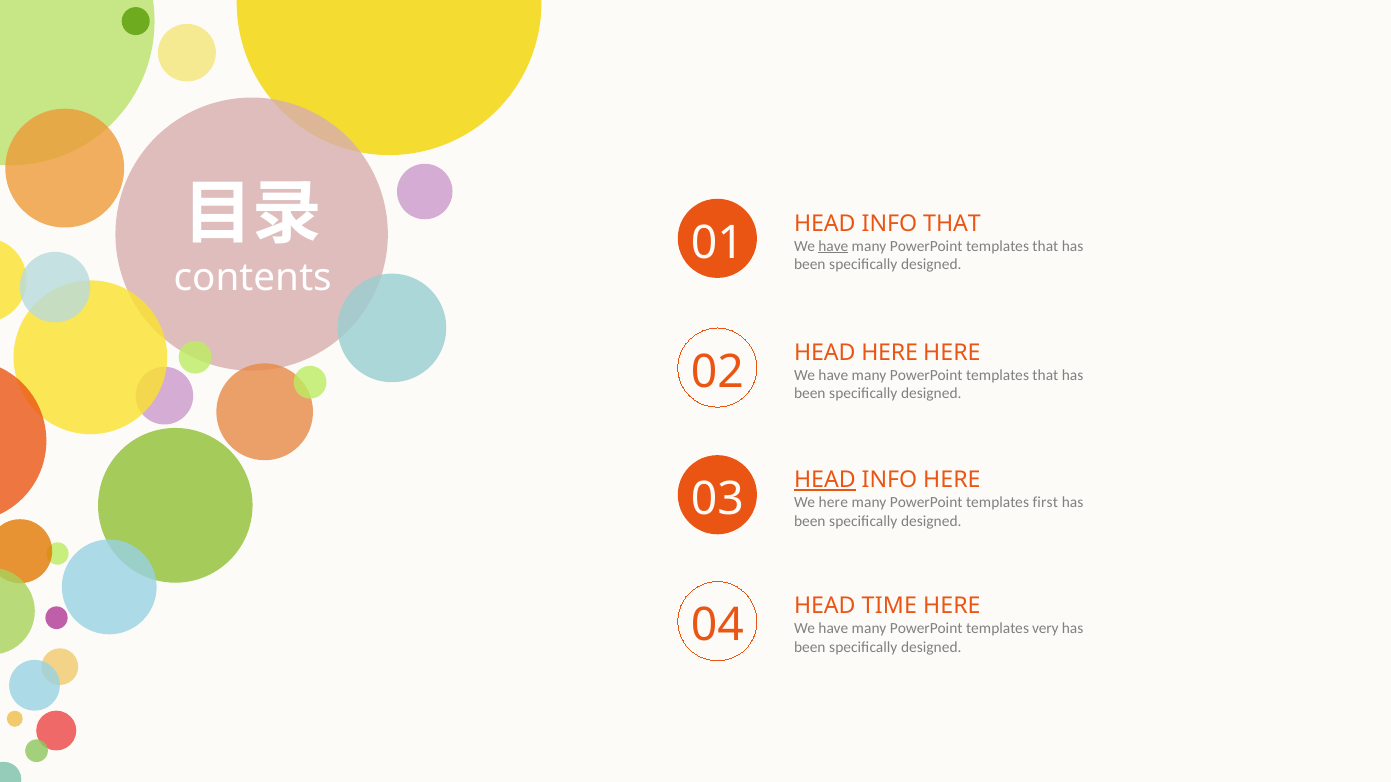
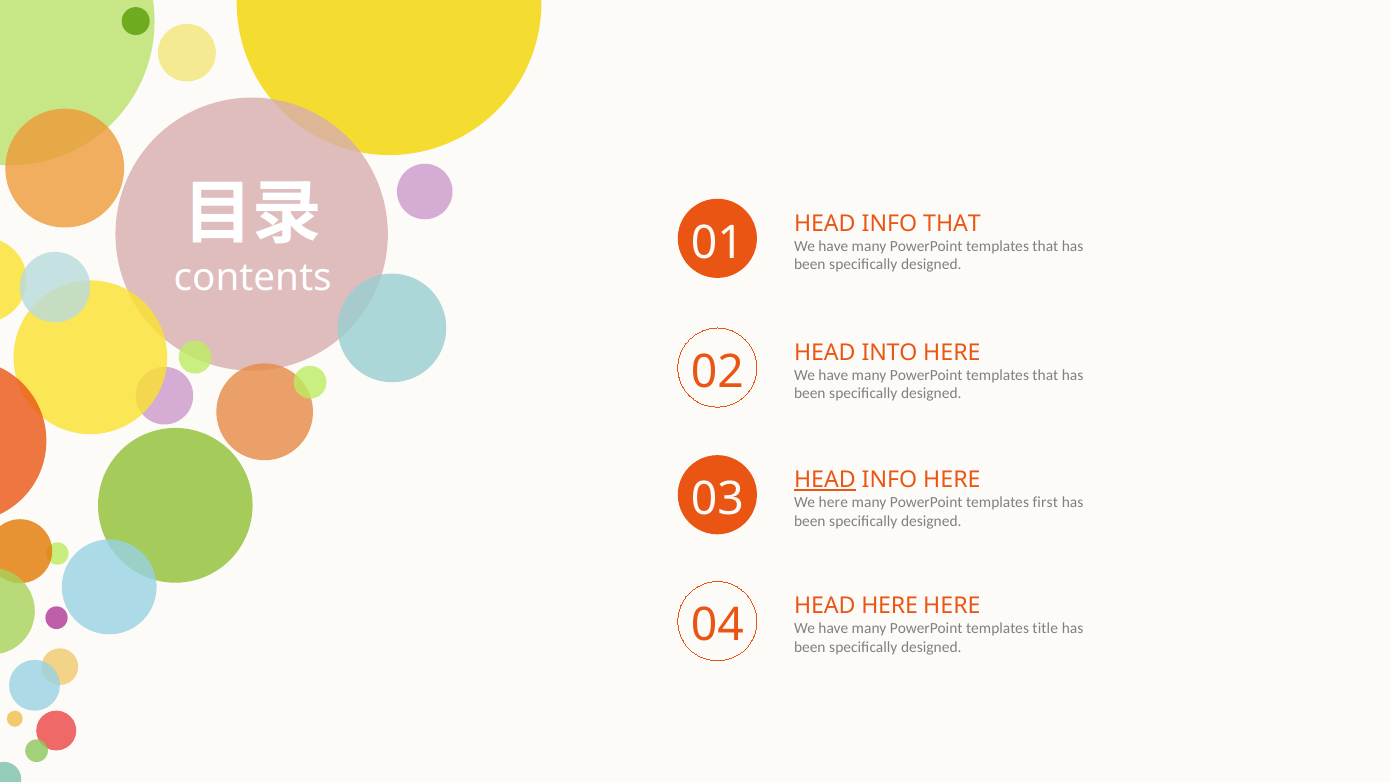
have underline: present -> none (833, 246)
HEAD HERE: HERE -> INTO (890, 353)
HEAD TIME: TIME -> HERE (890, 606)
very: very -> title (1045, 629)
